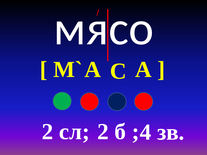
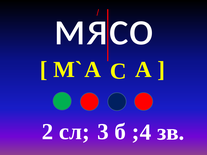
сл 2: 2 -> 3 (103, 132)
